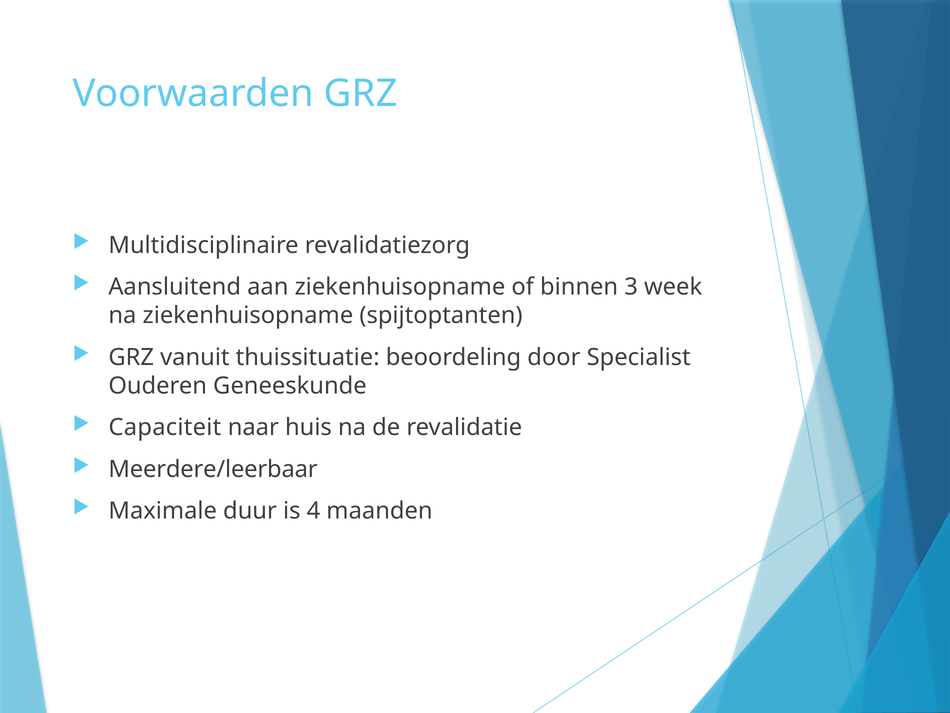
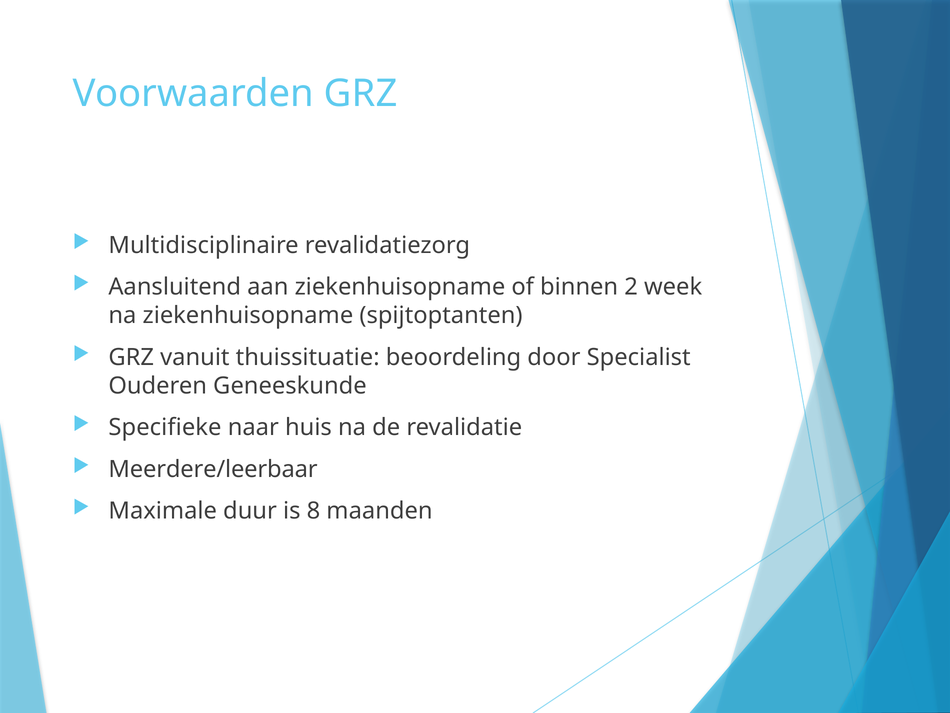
3: 3 -> 2 (631, 287)
Capaciteit: Capaciteit -> Specifieke (165, 427)
4: 4 -> 8 (314, 511)
